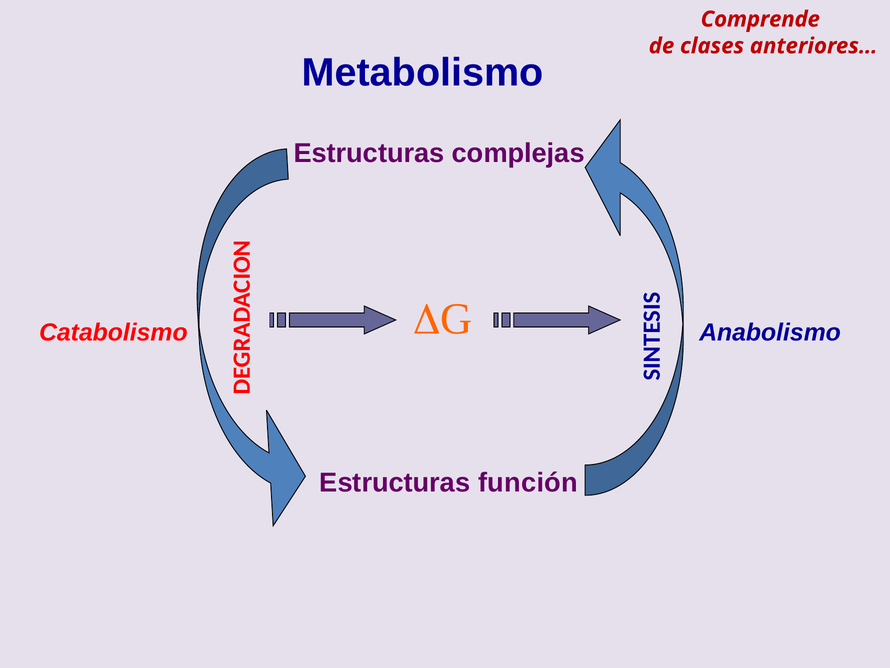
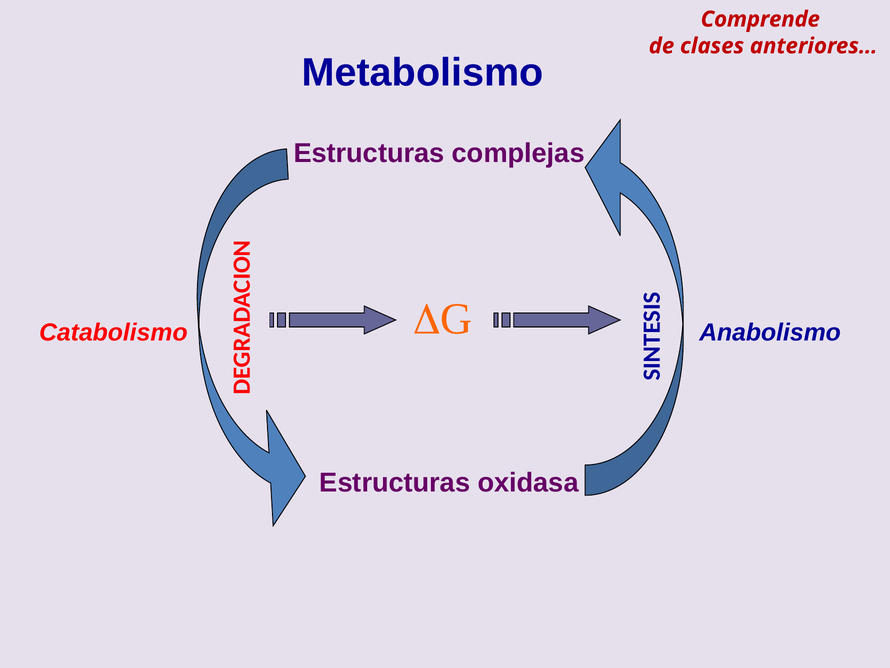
función: función -> oxidasa (528, 482)
